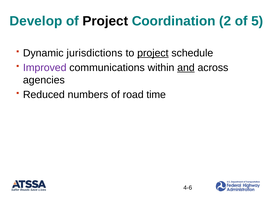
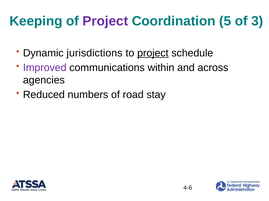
Develop: Develop -> Keeping (36, 21)
Project colour: black -> purple (105, 21)
2: 2 -> 5 (225, 21)
5: 5 -> 3 (257, 21)
and underline: present -> none (186, 68)
time: time -> stay (156, 95)
